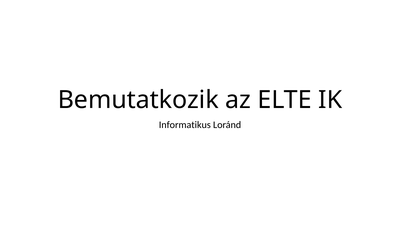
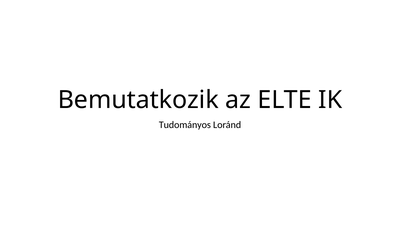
Informatikus: Informatikus -> Tudományos (185, 125)
